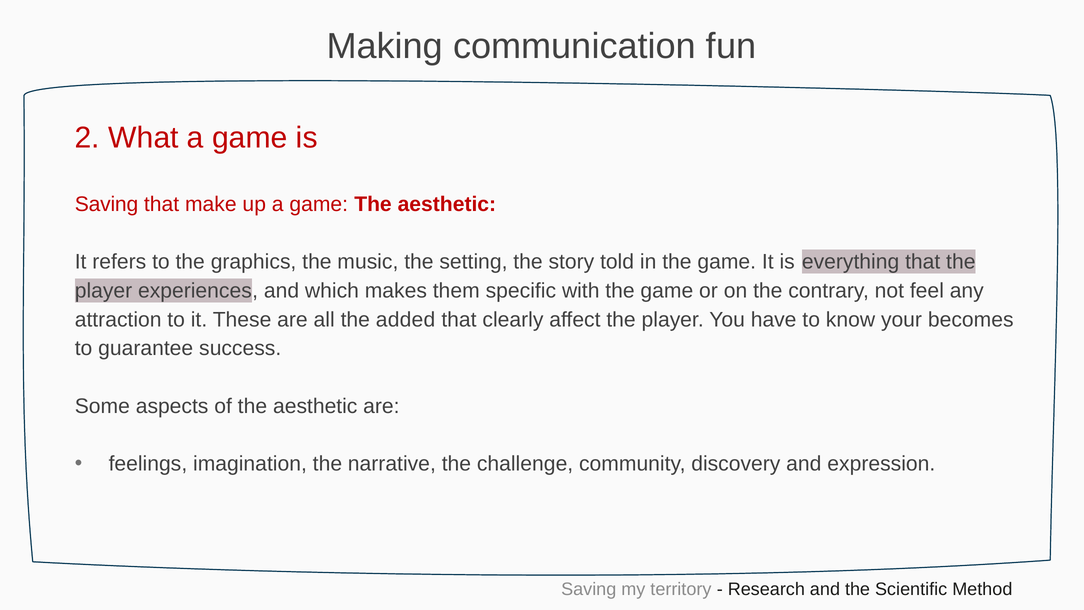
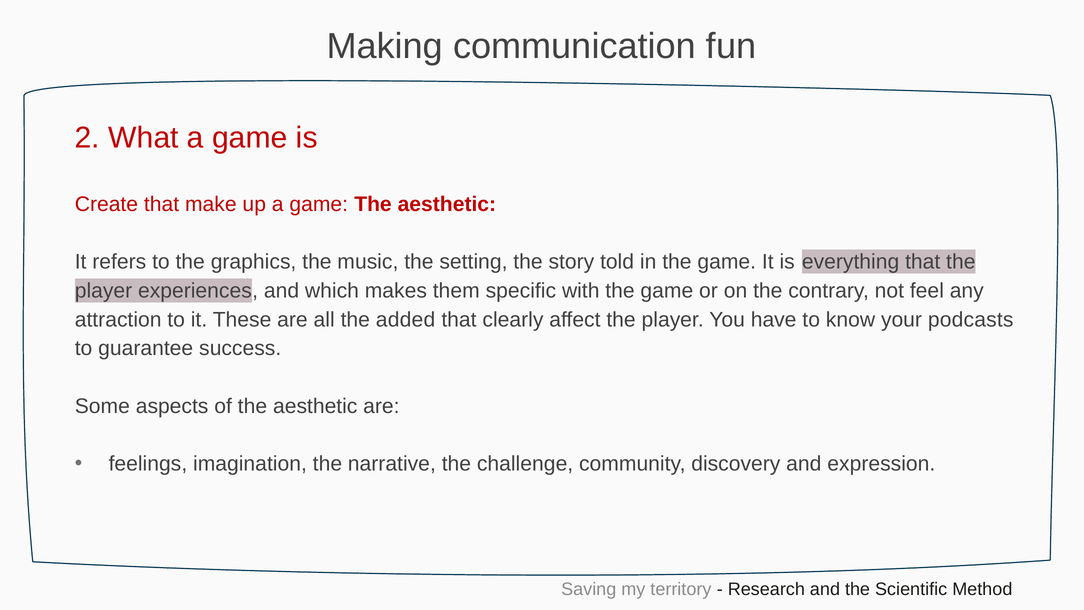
Saving: Saving -> Create (106, 204)
becomes: becomes -> podcasts (971, 319)
